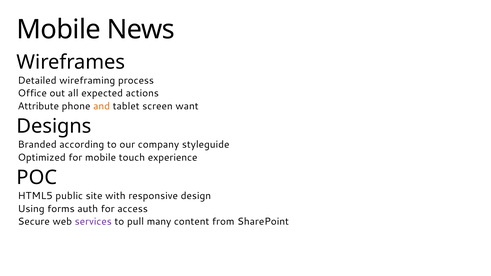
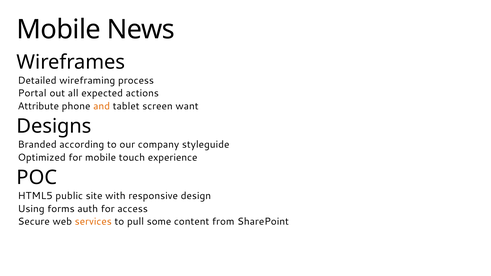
Office: Office -> Portal (32, 93)
services colour: purple -> orange (93, 222)
many: many -> some (159, 222)
